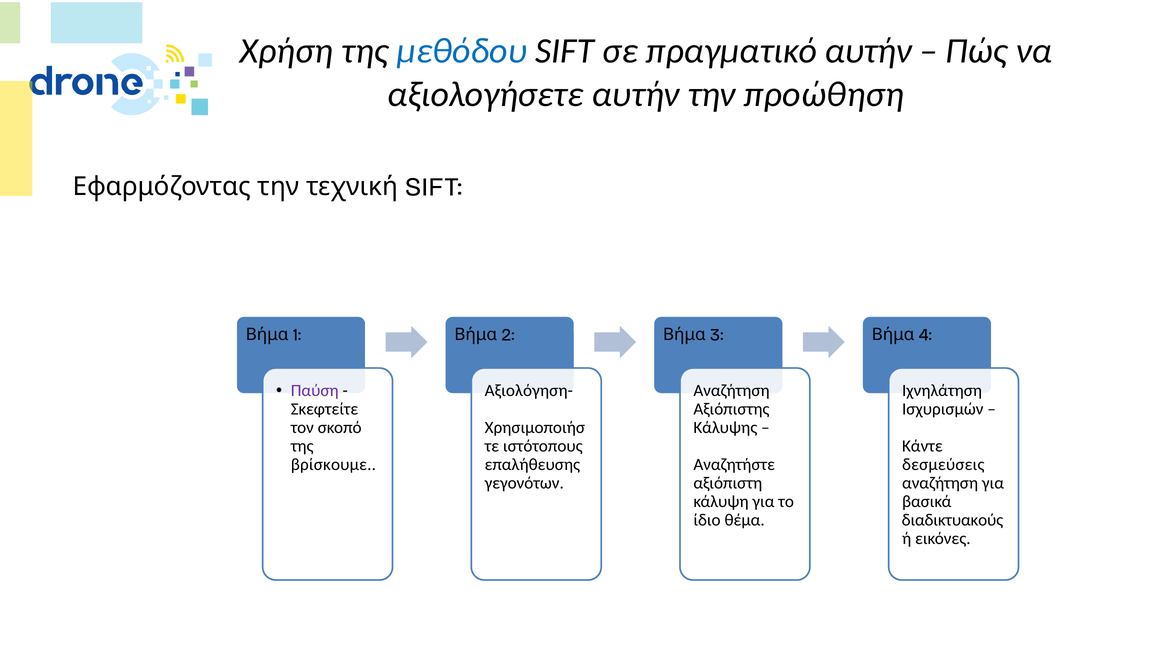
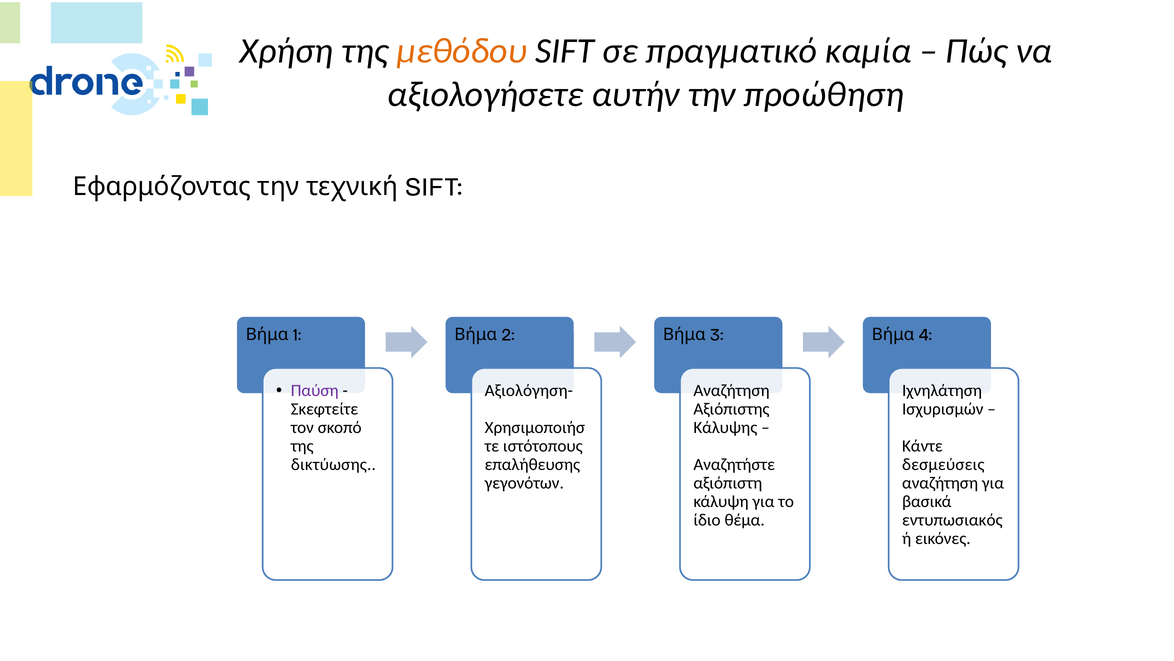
μεθόδου colour: blue -> orange (462, 51)
πραγματικό αυτήν: αυτήν -> καμία (868, 51)
βρίσκουμε: βρίσκουμε -> δικτύωσης (333, 464)
διαδικτυακούς: διαδικτυακούς -> εντυπωσιακός (952, 520)
